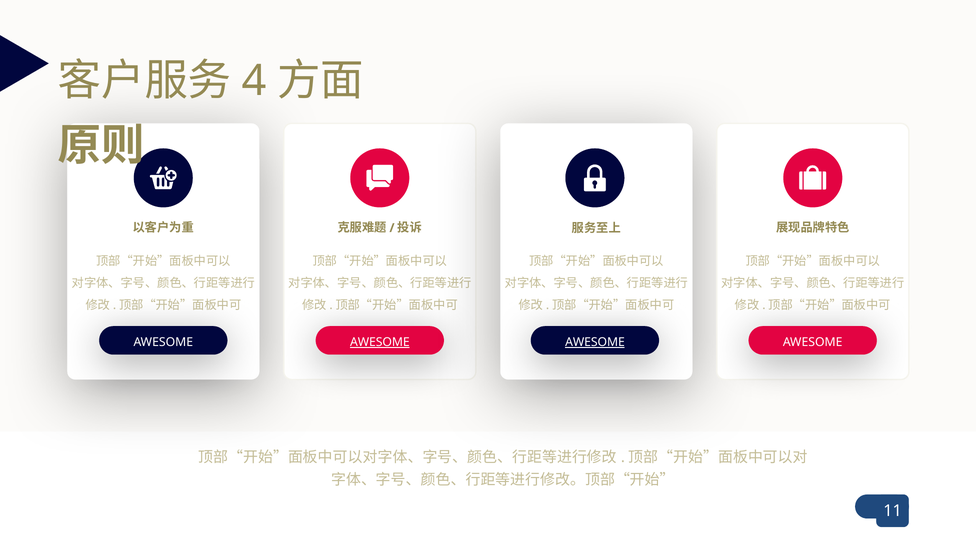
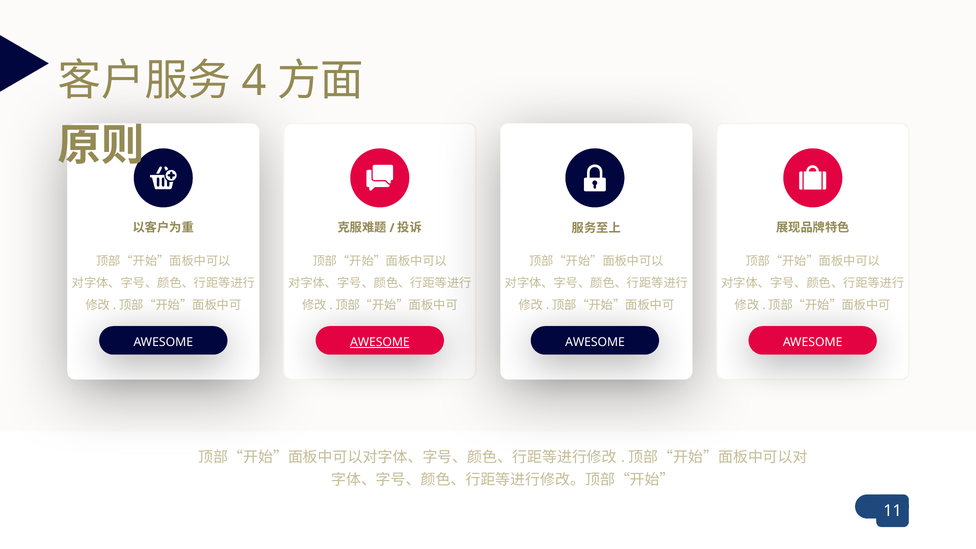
AWESOME underline: present -> none (595, 342)
